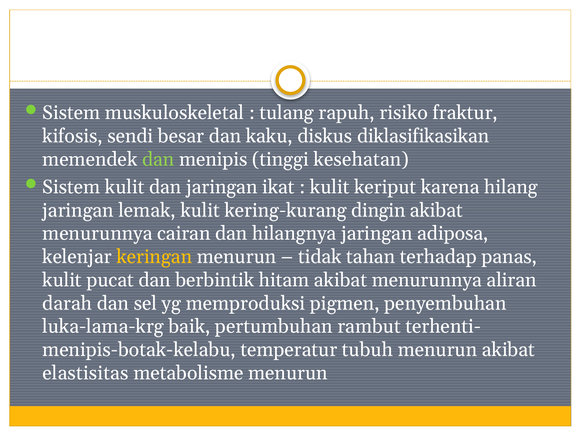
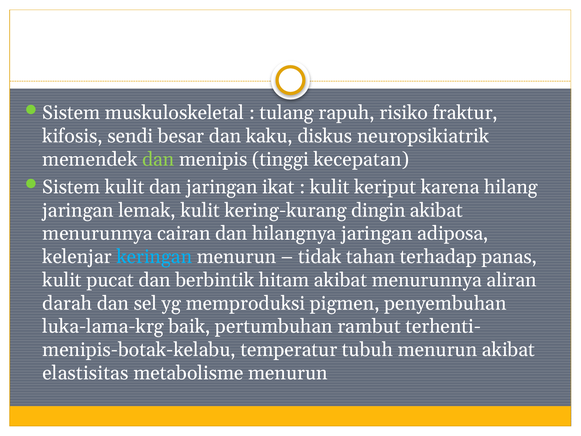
diklasifikasikan: diklasifikasikan -> neuropsikiatrik (423, 136)
kesehatan: kesehatan -> kecepatan (361, 159)
keringan colour: yellow -> light blue (154, 257)
